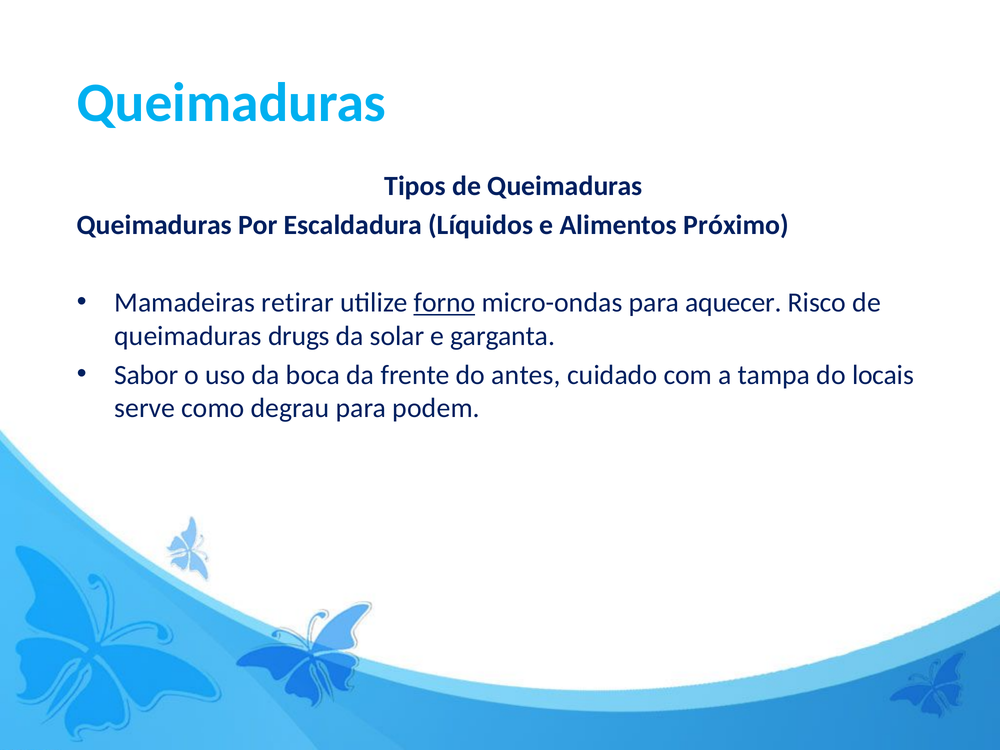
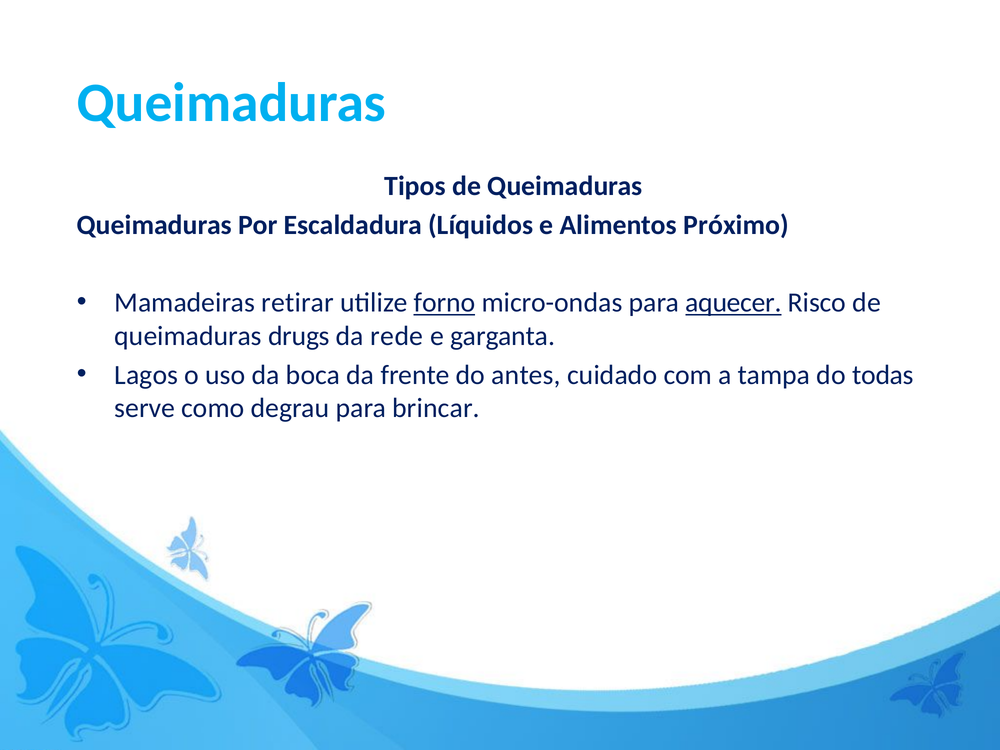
aquecer underline: none -> present (733, 303)
solar: solar -> rede (397, 336)
Sabor: Sabor -> Lagos (146, 375)
locais: locais -> todas (883, 375)
podem: podem -> brincar (436, 408)
